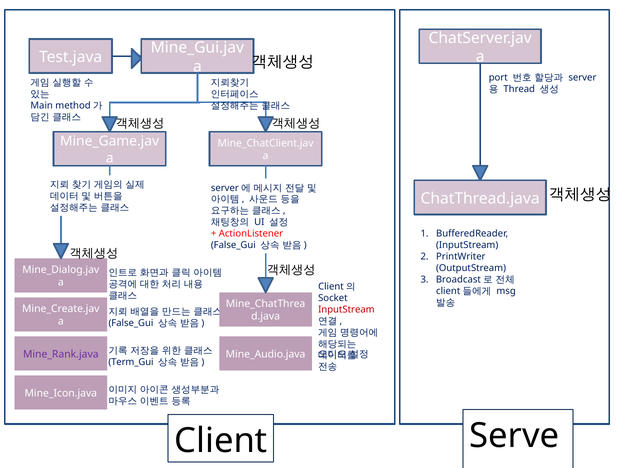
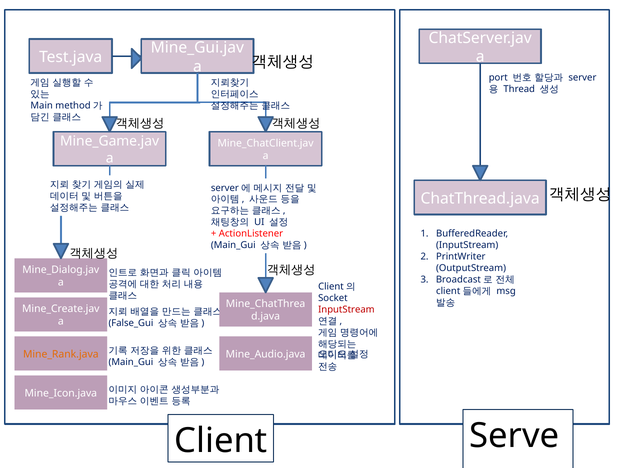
False_Gui: False_Gui -> Main_Gui (233, 245)
Mine_Rank.java colour: purple -> orange (61, 354)
Term_Gui: Term_Gui -> Main_Gui (131, 362)
